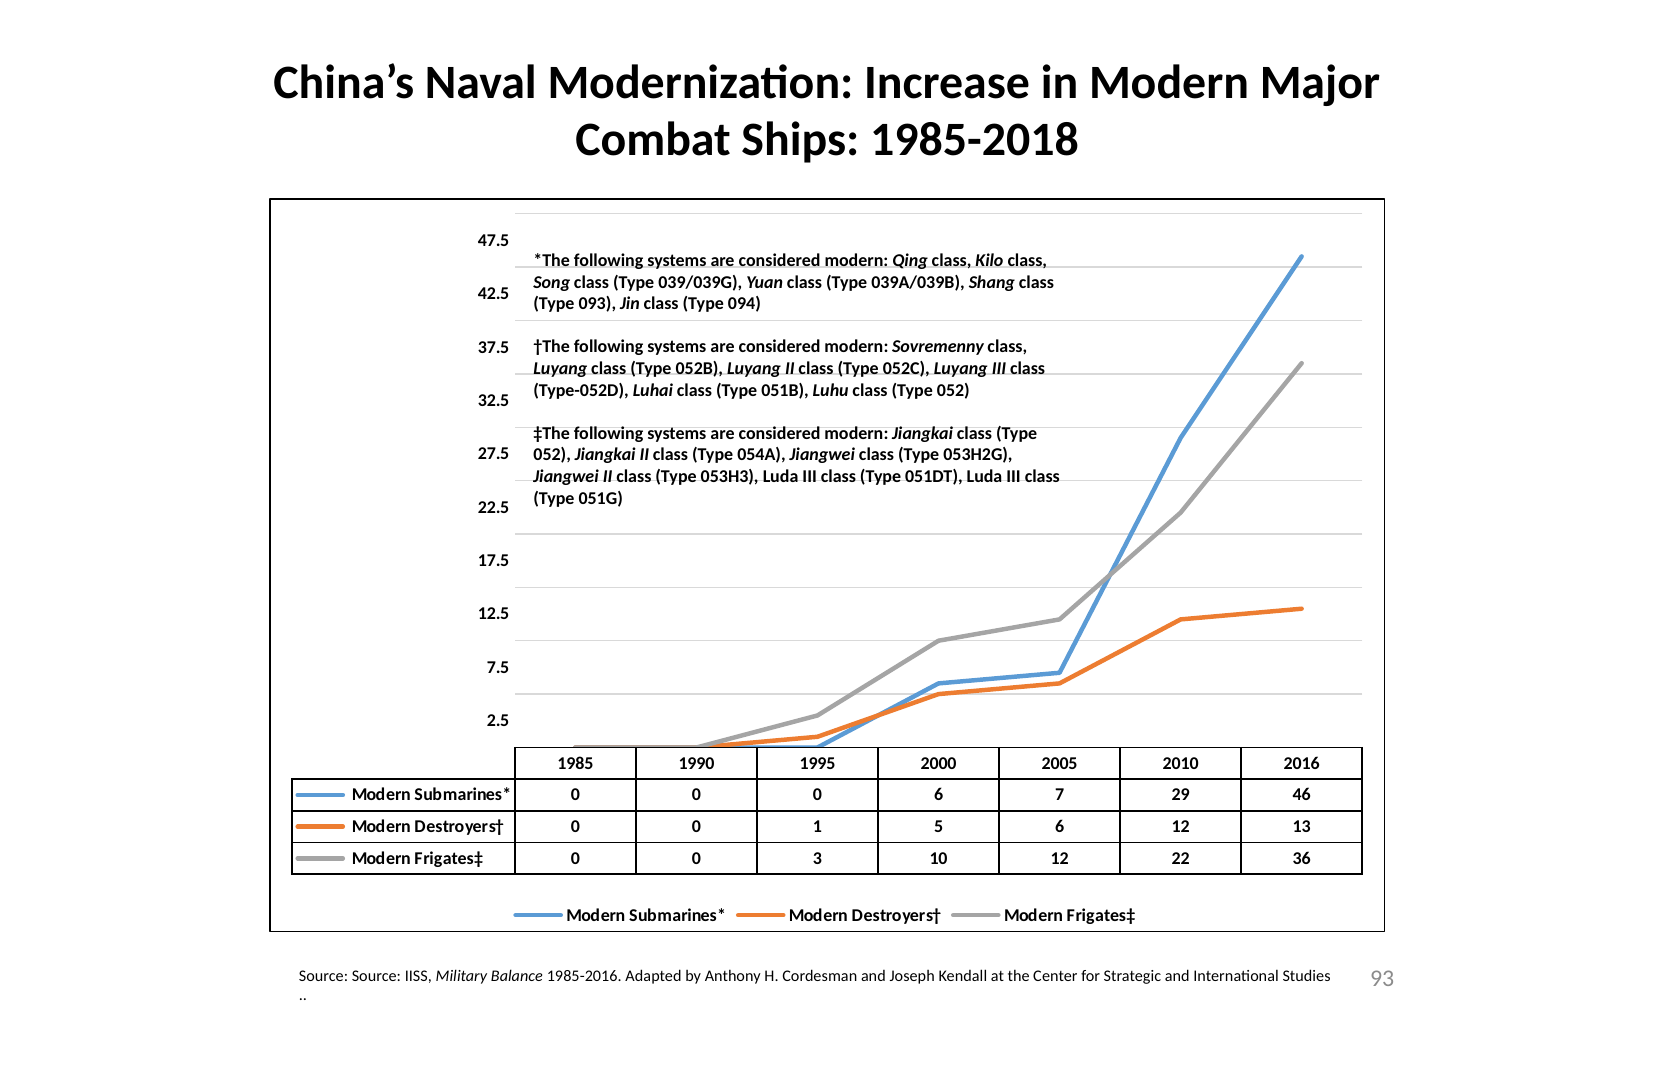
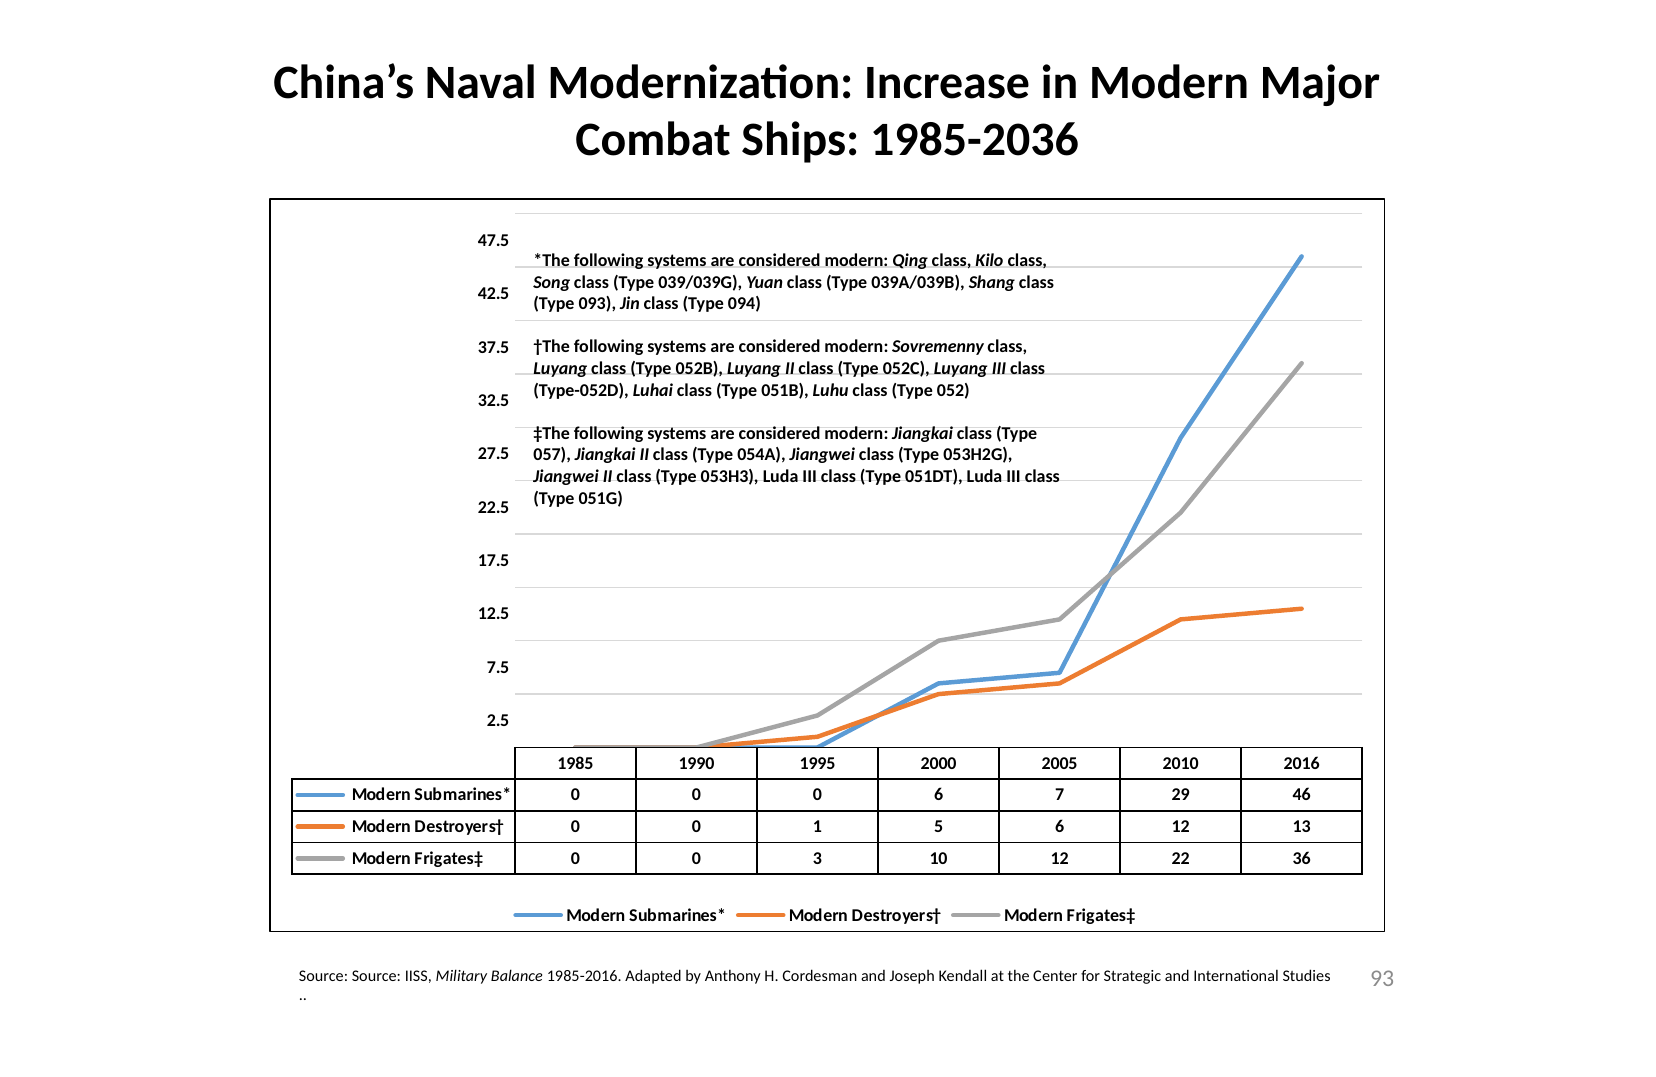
1985-2018: 1985-2018 -> 1985-2036 (974, 140)
052: 052 -> 057 (552, 455)
